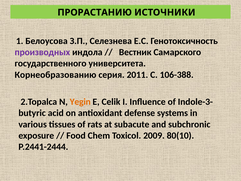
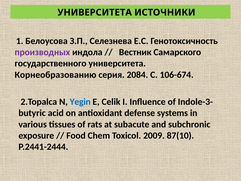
ПРОРАСТАНИЮ: ПРОРАСТАНИЮ -> УНИВЕРСИТЕТА (95, 12)
2011: 2011 -> 2084 (137, 75)
106-388: 106-388 -> 106-674 (177, 75)
Yegin colour: orange -> blue (80, 102)
80(10: 80(10 -> 87(10 (180, 135)
